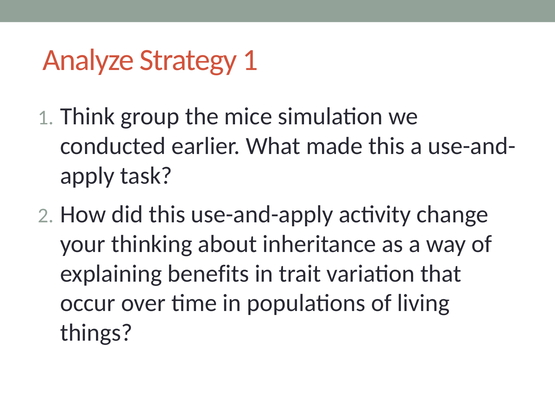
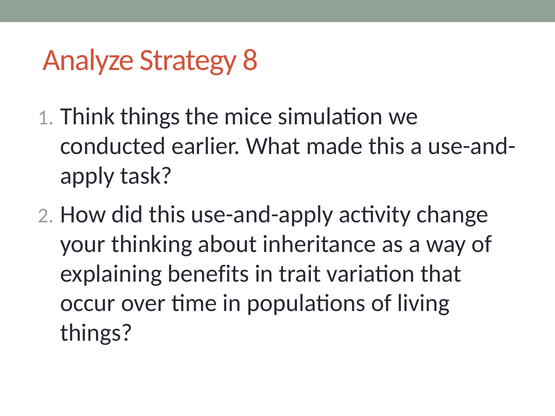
Strategy 1: 1 -> 8 (250, 60)
Think group: group -> things (150, 116)
